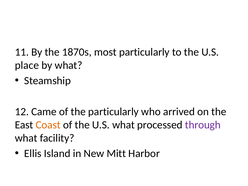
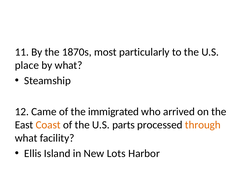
the particularly: particularly -> immigrated (113, 112)
U.S what: what -> parts (123, 125)
through colour: purple -> orange (203, 125)
Mitt: Mitt -> Lots (116, 153)
